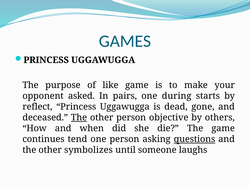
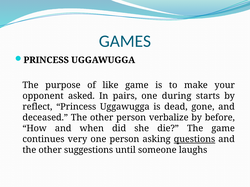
The underline: present -> none (79, 118)
objective: objective -> verbalize (169, 118)
others: others -> before (220, 118)
tend: tend -> very (77, 140)
symbolizes: symbolizes -> suggestions (89, 150)
